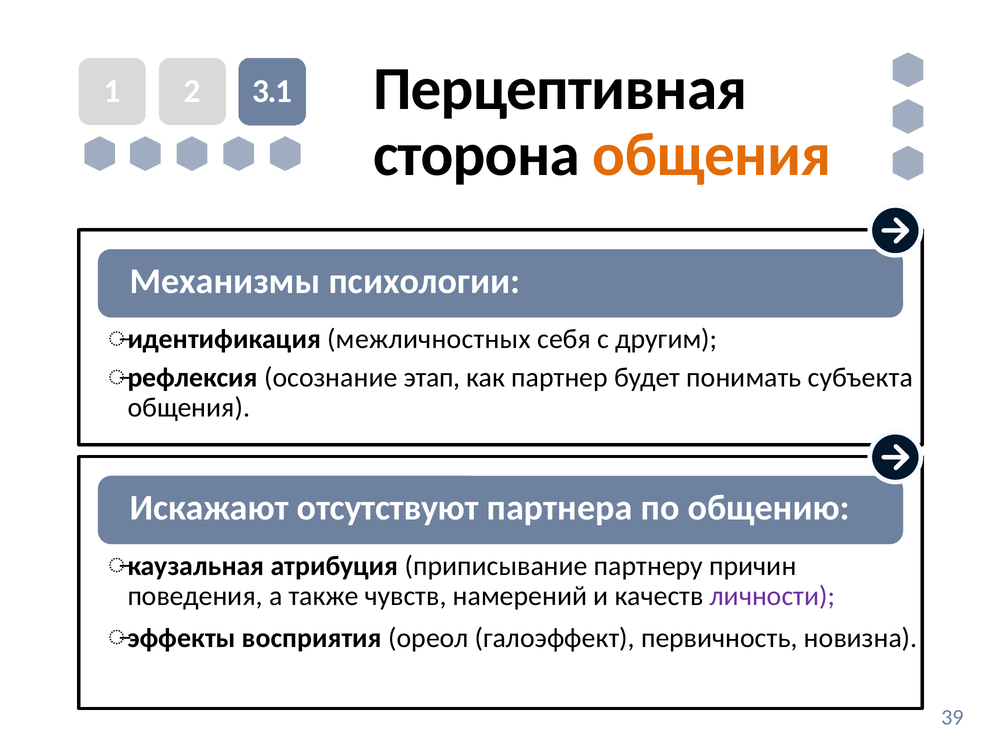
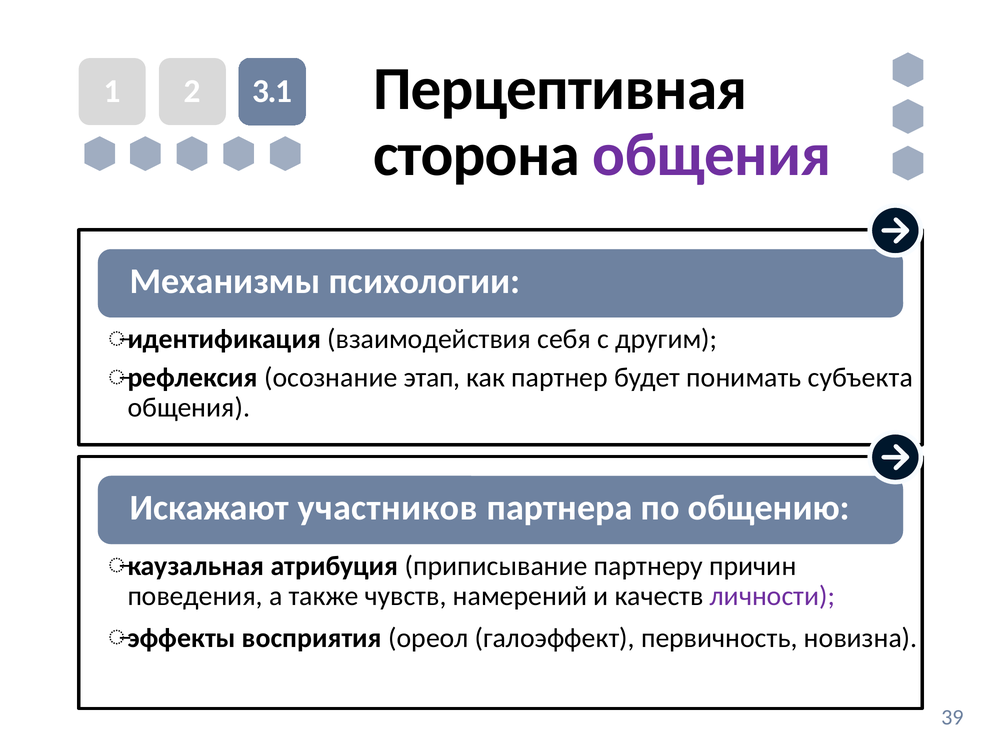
общения colour: orange -> purple (712, 155)
межличностных: межличностных -> взаимодействия (429, 339)
отсутствуют: отсутствуют -> участников (388, 508)
